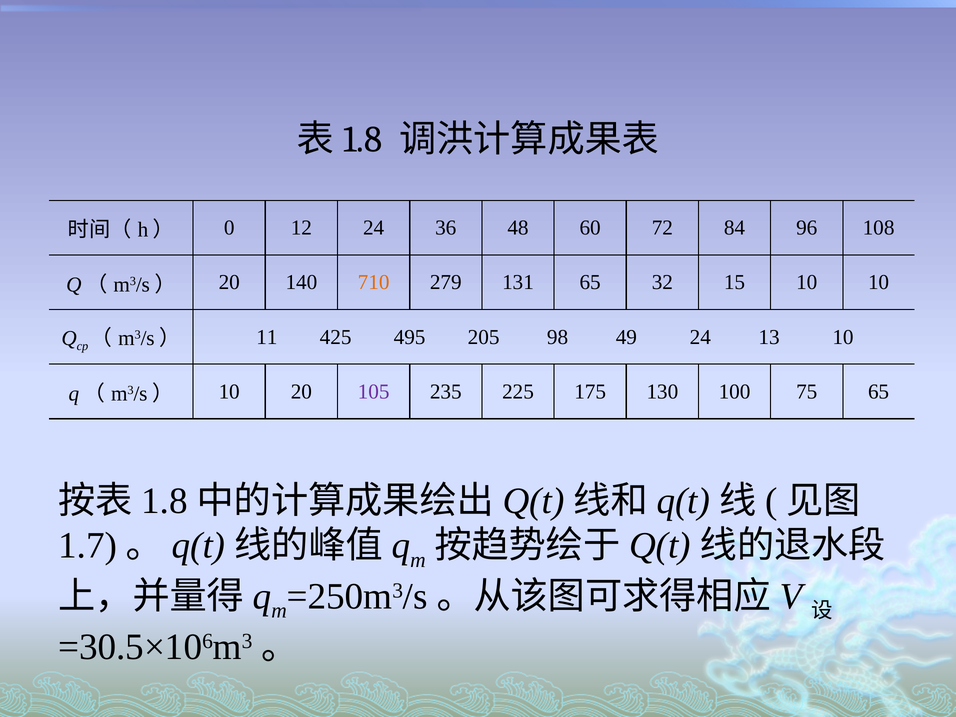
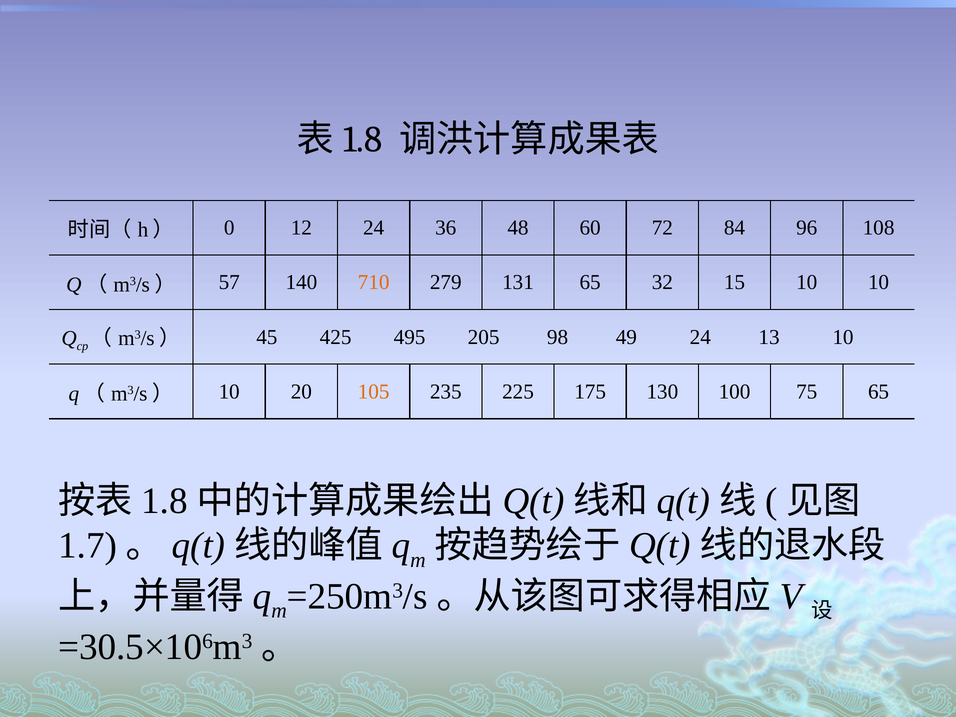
20: 20 -> 57 (229, 282)
11: 11 -> 45 (267, 337)
105 colour: purple -> orange (374, 392)
